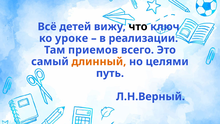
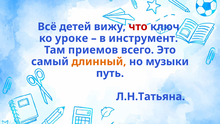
что colour: black -> red (138, 27)
реализации: реализации -> инструмент (143, 38)
целями: целями -> музыки (167, 62)
Л.Н.Верный: Л.Н.Верный -> Л.Н.Татьяна (151, 96)
